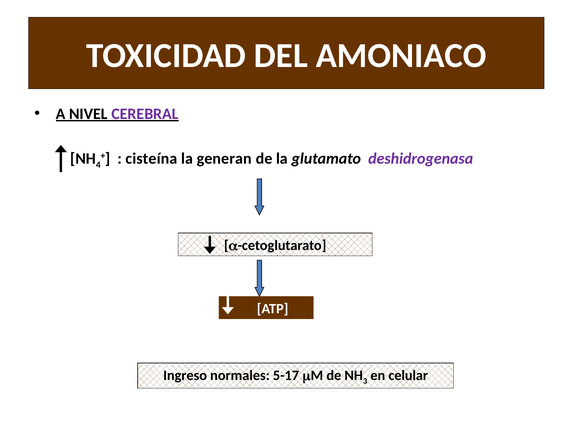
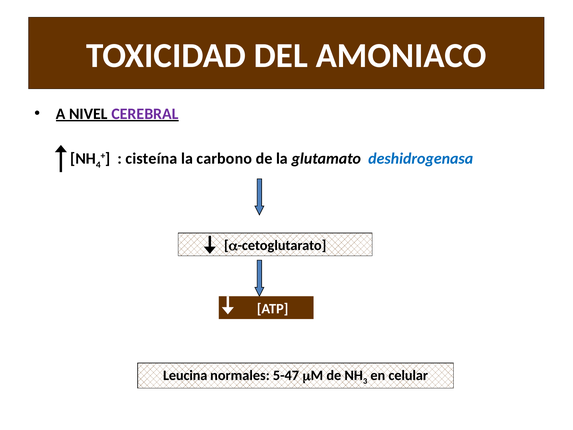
generan: generan -> carbono (224, 158)
deshidrogenasa colour: purple -> blue (421, 158)
Ingreso: Ingreso -> Leucina (185, 375)
5-17: 5-17 -> 5-47 (286, 375)
